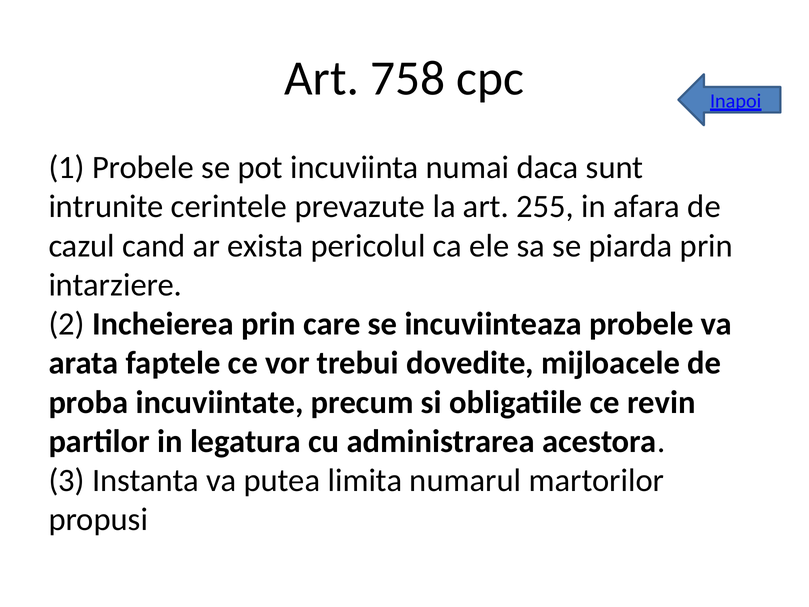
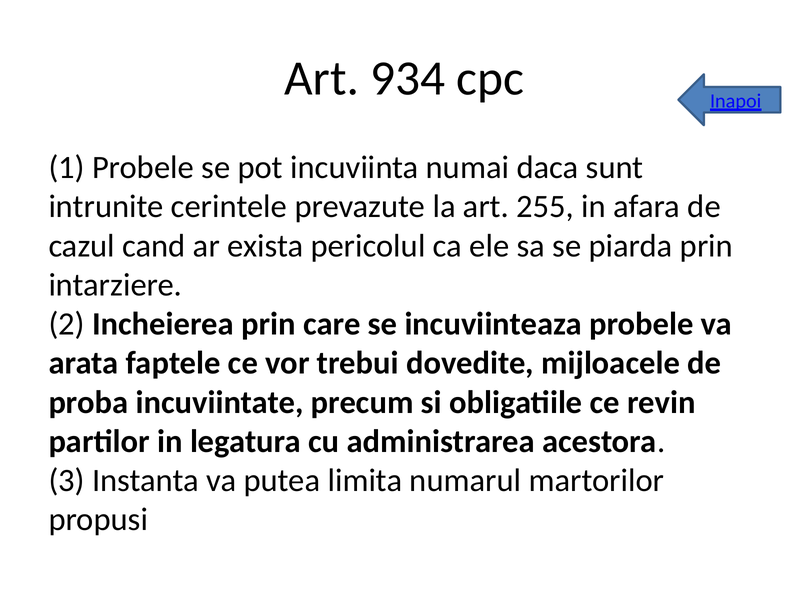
758: 758 -> 934 (408, 78)
